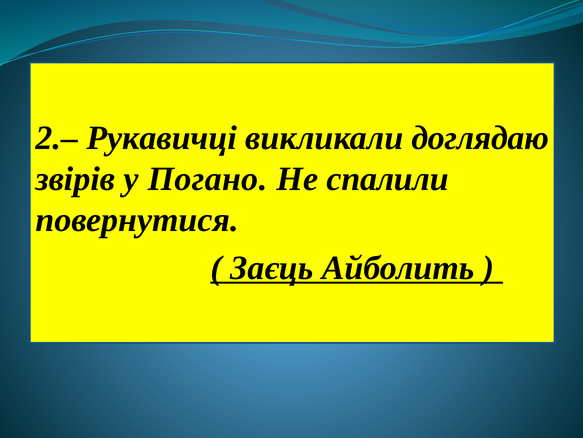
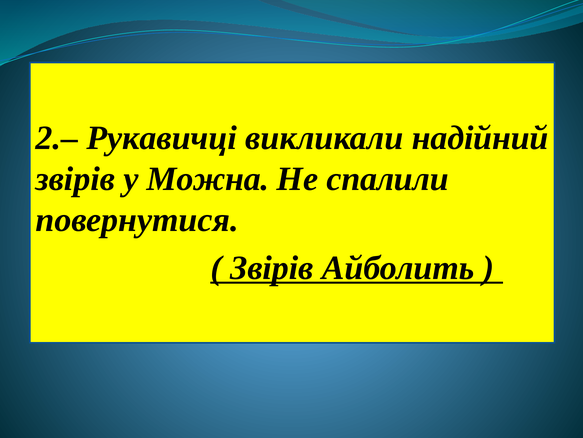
доглядаю: доглядаю -> надійний (480, 138)
Погано: Погано -> Можна (208, 179)
Заєць: Заєць -> Звірів (272, 267)
